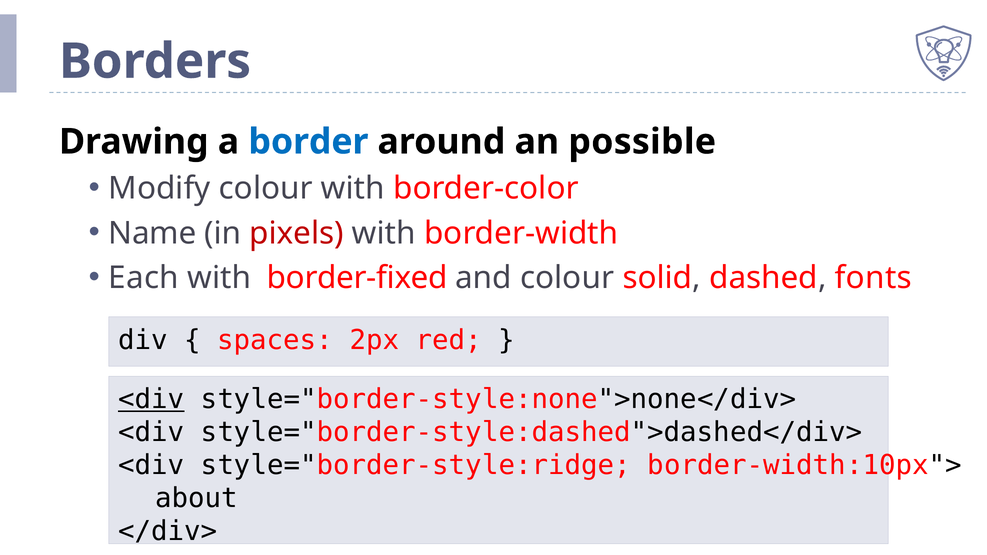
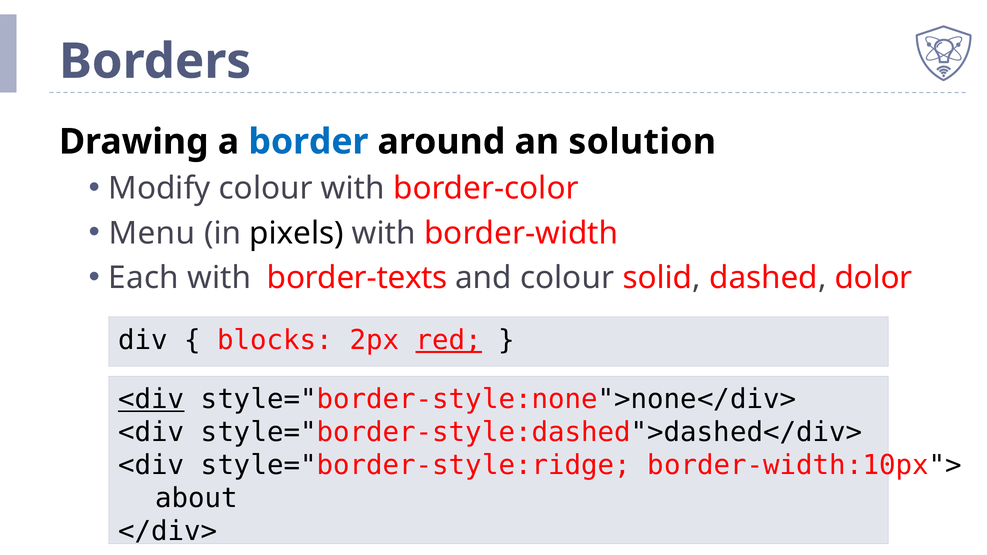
possible: possible -> solution (642, 142)
Name: Name -> Menu (152, 233)
pixels colour: red -> black (297, 233)
border-fixed: border-fixed -> border-texts (357, 278)
fonts: fonts -> dolor (874, 278)
spaces: spaces -> blocks (275, 340)
red underline: none -> present (449, 340)
